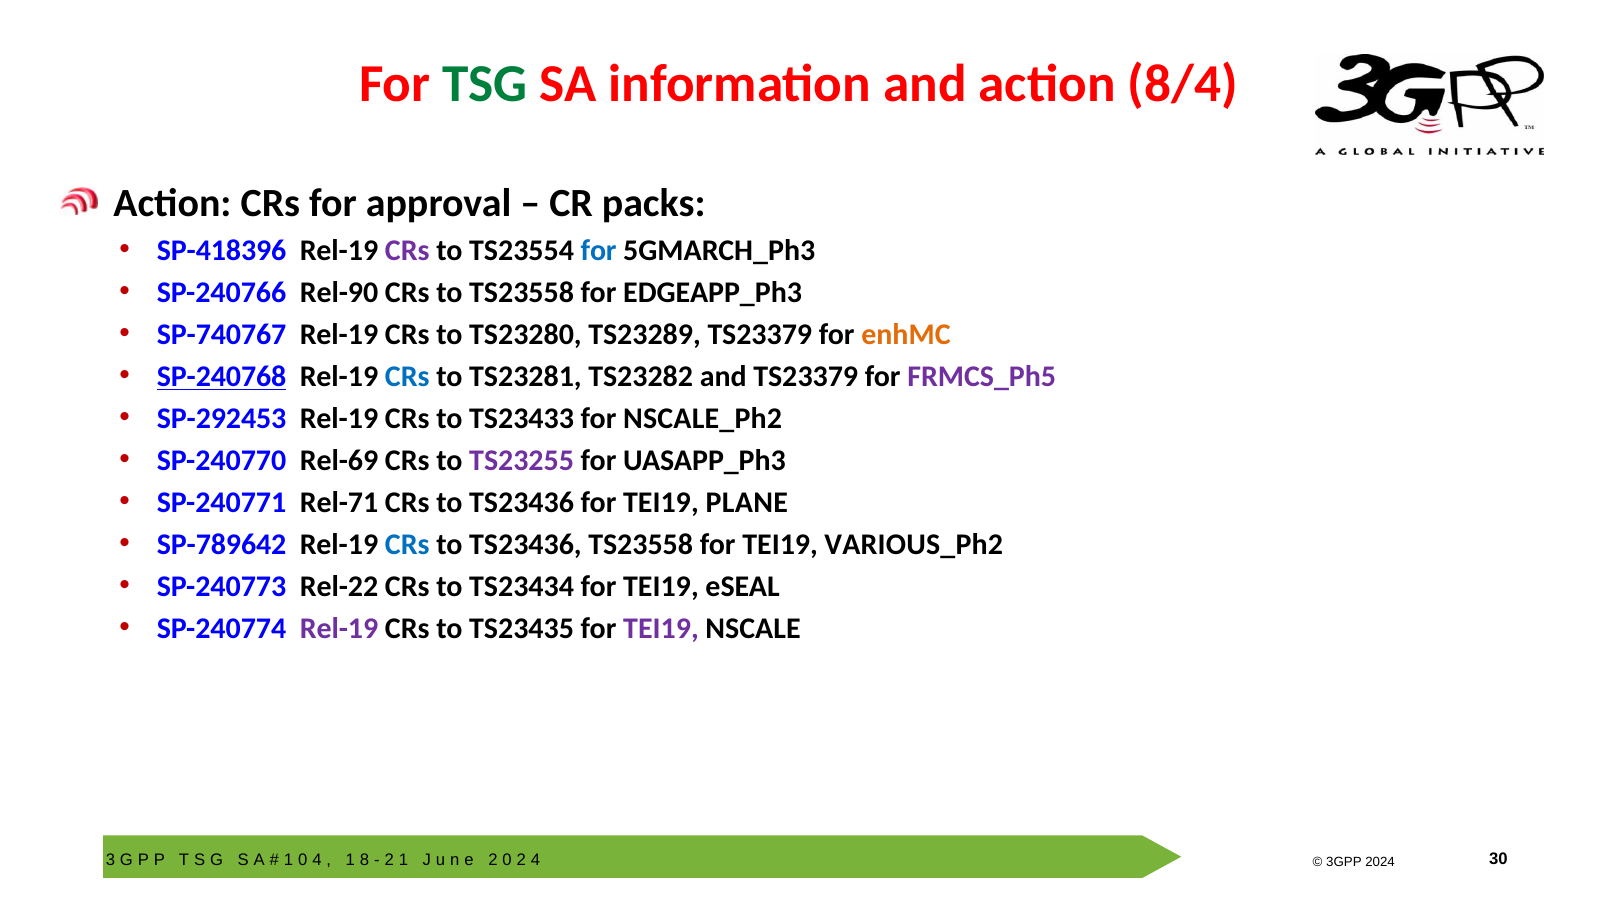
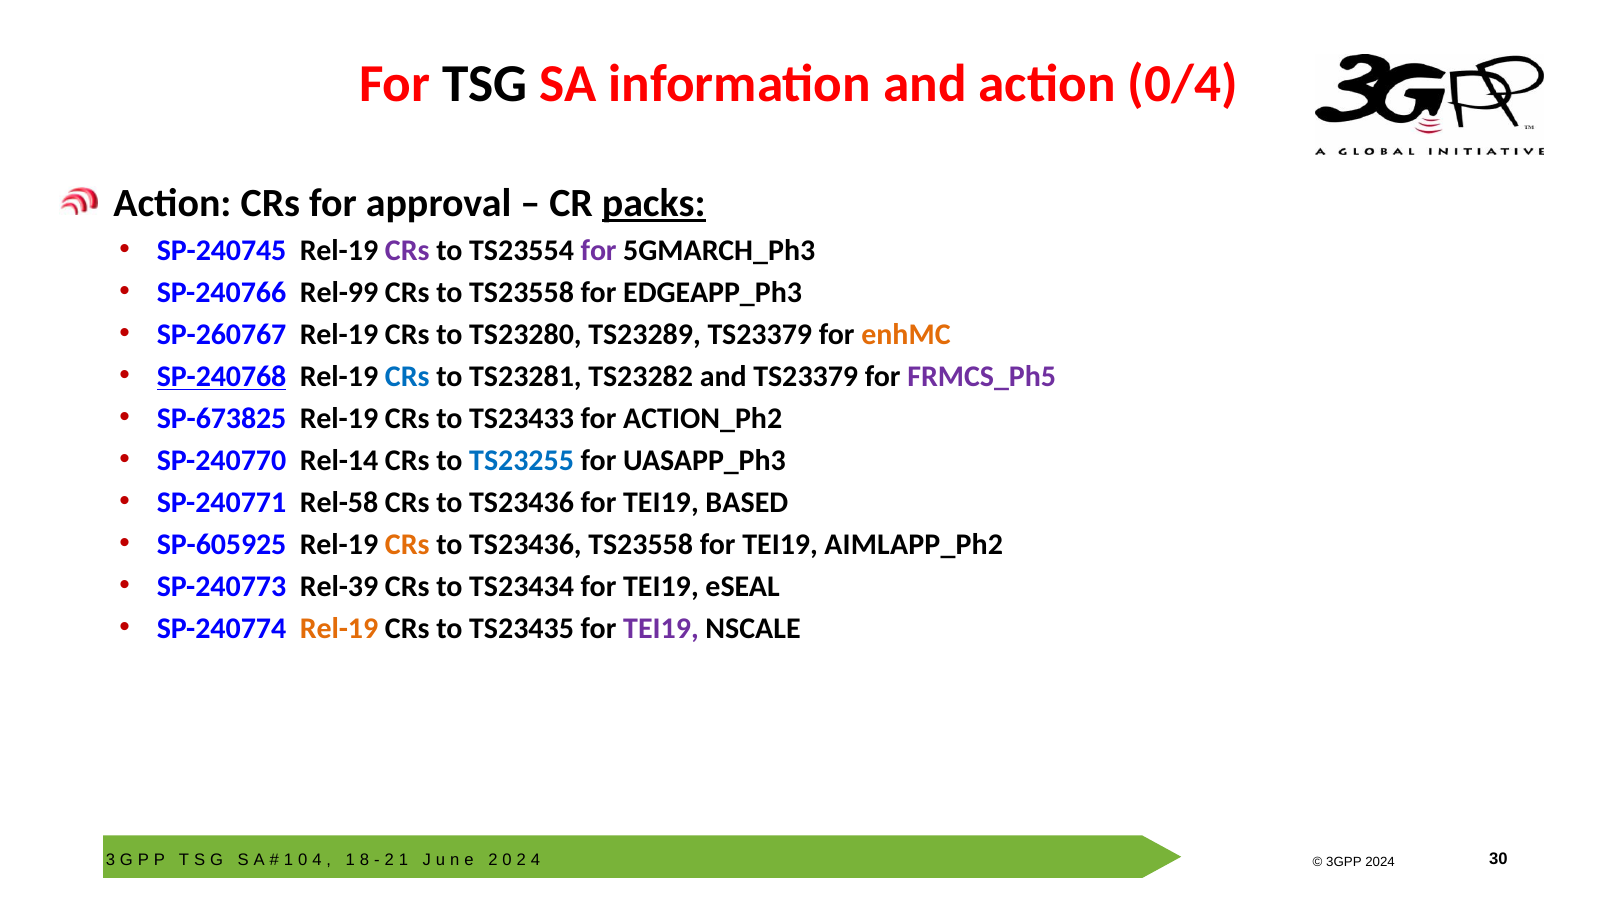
TSG colour: green -> black (485, 83)
8/4: 8/4 -> 0/4 (1183, 83)
packs underline: none -> present (654, 203)
SP-418396: SP-418396 -> SP-240745 (222, 251)
for colour: blue -> purple (599, 251)
Rel-90: Rel-90 -> Rel-99 (339, 293)
SP-740767: SP-740767 -> SP-260767 (222, 335)
SP-292453: SP-292453 -> SP-673825 (222, 418)
NSCALE_Ph2: NSCALE_Ph2 -> ACTION_Ph2 (703, 418)
Rel-69: Rel-69 -> Rel-14 (339, 460)
TS23255 colour: purple -> blue (522, 460)
Rel-71: Rel-71 -> Rel-58 (339, 502)
PLANE: PLANE -> BASED (747, 502)
SP-789642: SP-789642 -> SP-605925 (222, 544)
CRs colour: blue -> orange (407, 544)
VARIOUS_Ph2: VARIOUS_Ph2 -> AIMLAPP_Ph2 (914, 544)
Rel-22: Rel-22 -> Rel-39 (339, 586)
Rel-19 colour: purple -> orange (339, 628)
